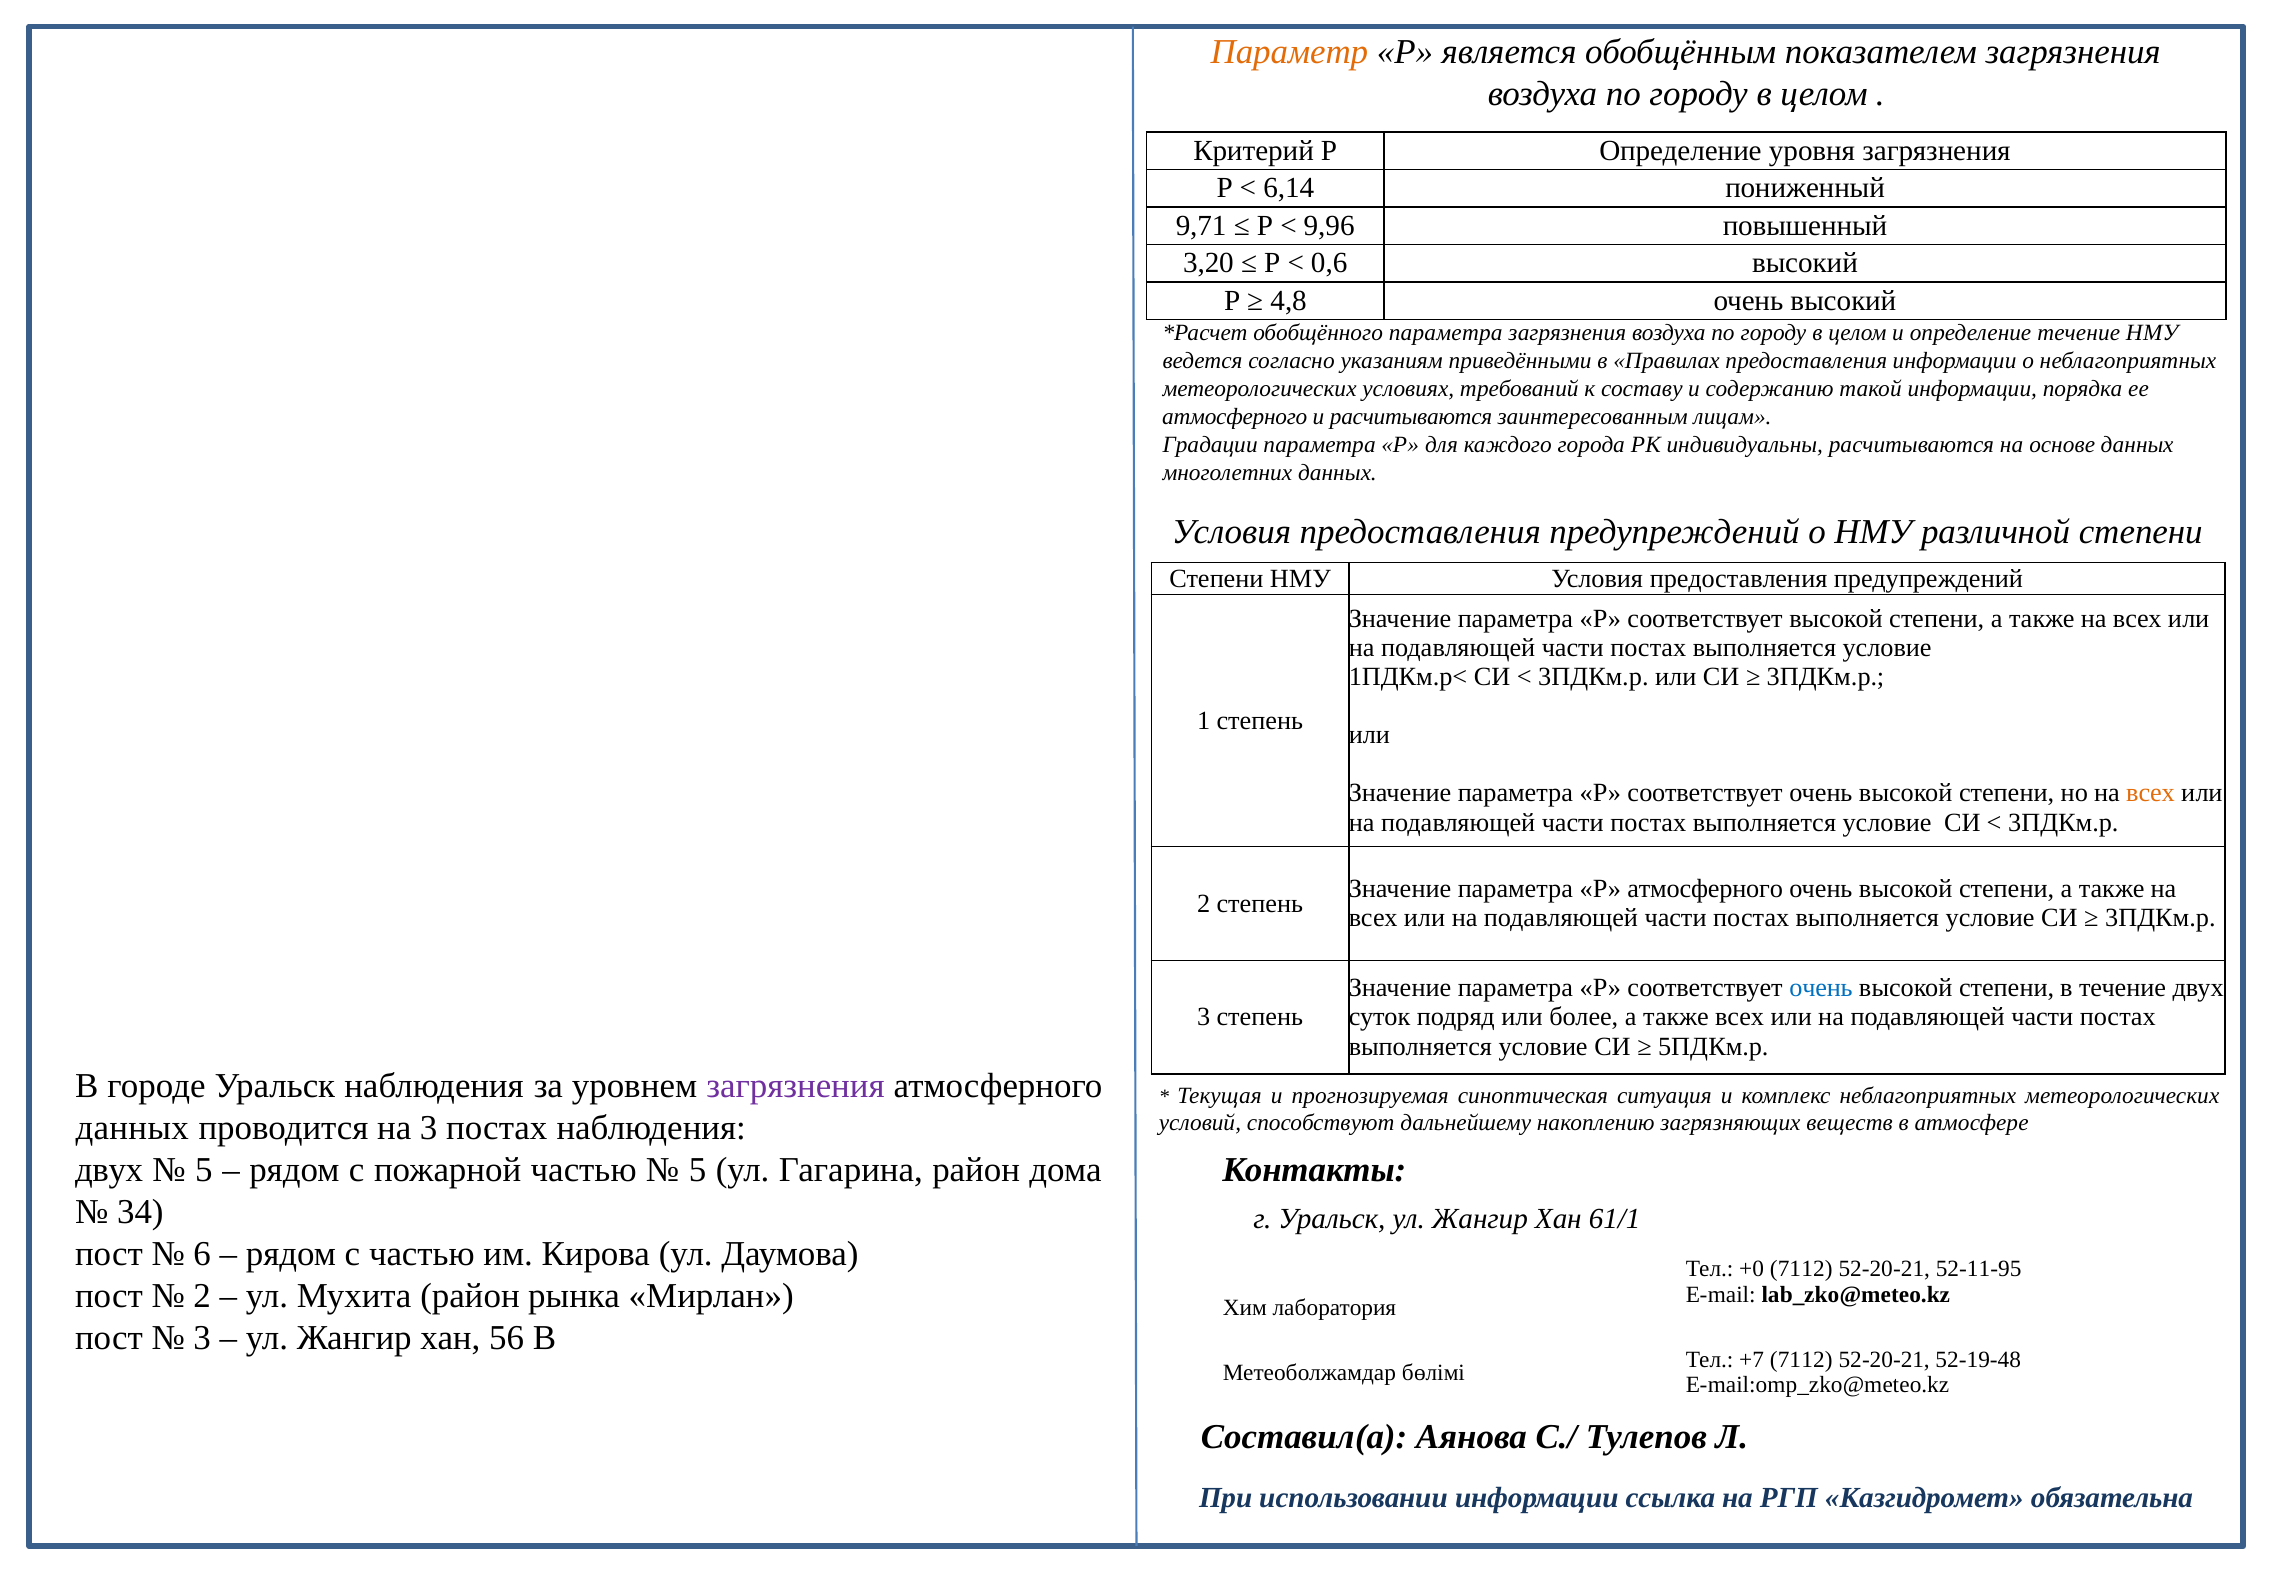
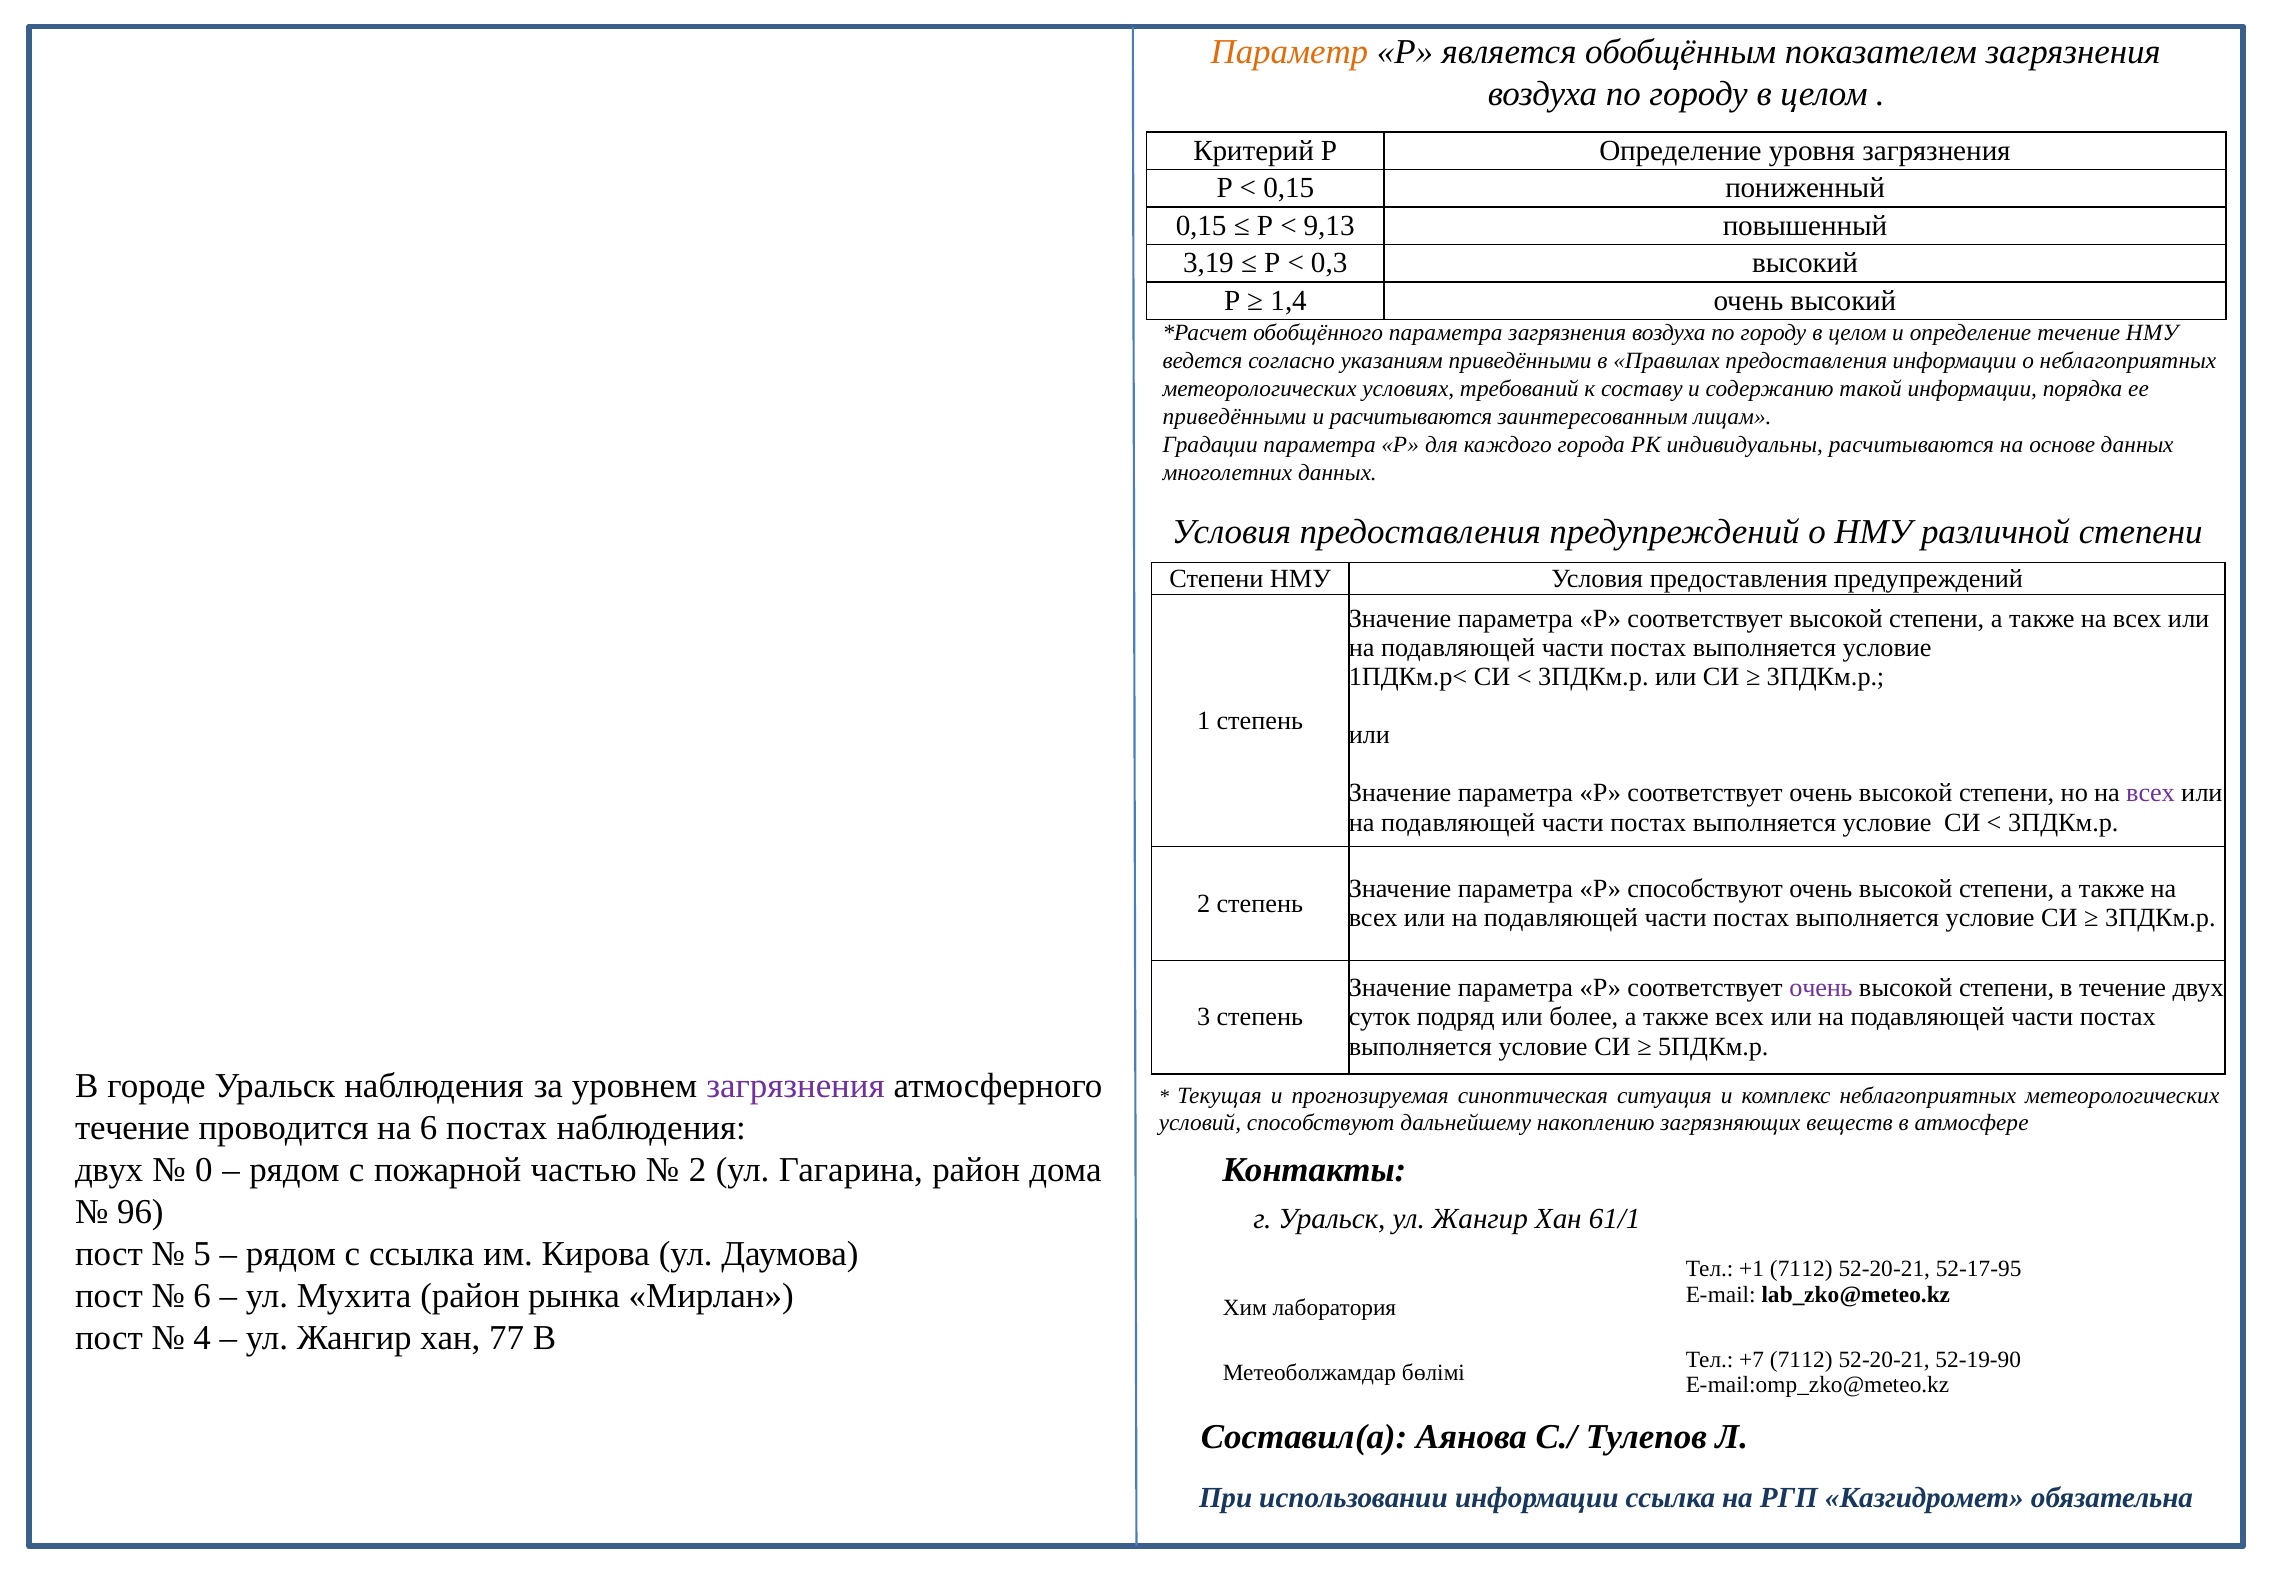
6,14: 6,14 -> 0,15 (1289, 188)
9,71: 9,71 -> 0,15 (1201, 226)
9,96: 9,96 -> 9,13 (1329, 226)
3,20: 3,20 -> 3,19 (1208, 263)
0,6: 0,6 -> 0,3 (1329, 263)
4,8: 4,8 -> 1,4 (1289, 301)
атмосферного: атмосферного -> приведёнными (1235, 417)
всех colour: orange -> purple (2151, 794)
Р атмосферного: атмосферного -> способствуют (1705, 889)
очень colour: blue -> purple (1821, 989)
данных: данных -> течение (132, 1128)
на 3: 3 -> 6 (429, 1128)
5: 5 -> 0 (204, 1170)
5: 5 -> 2 (698, 1170)
34: 34 -> 96 (140, 1212)
6: 6 -> 5 (202, 1254)
с частью: частью -> ссылка (422, 1254)
+0: +0 -> +1 (1752, 1269)
52-11-95: 52-11-95 -> 52-17-95 (1979, 1269)
2: 2 -> 6 (202, 1296)
3: 3 -> 4 (202, 1338)
56: 56 -> 77 (507, 1338)
52-19-48: 52-19-48 -> 52-19-90 (1978, 1360)
